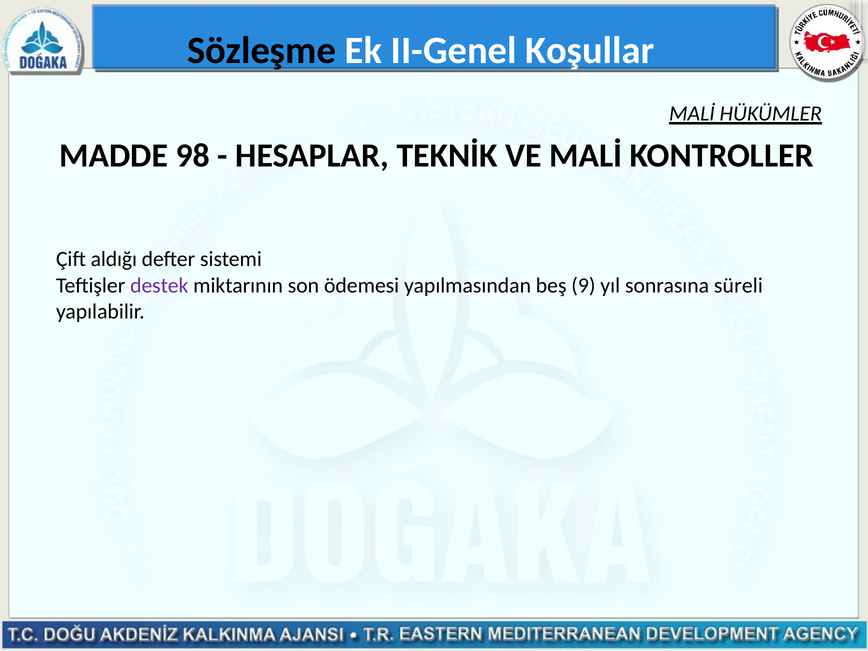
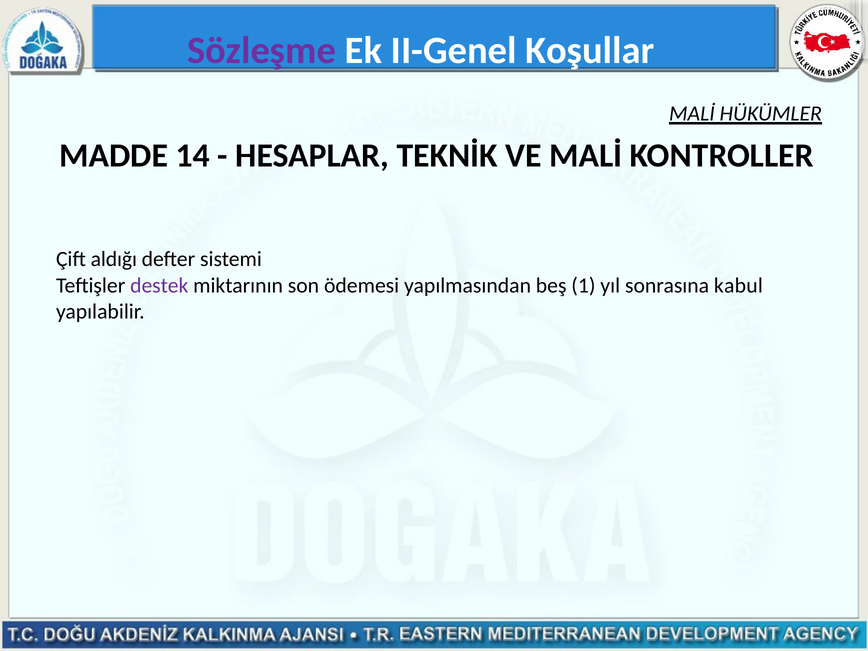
Sözleşme colour: black -> purple (262, 50)
98: 98 -> 14 (193, 156)
9: 9 -> 1 (583, 285)
süreli: süreli -> kabul (738, 285)
